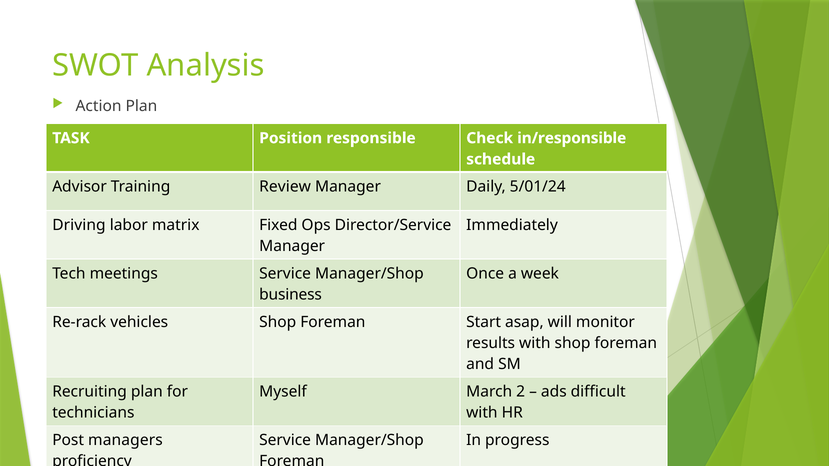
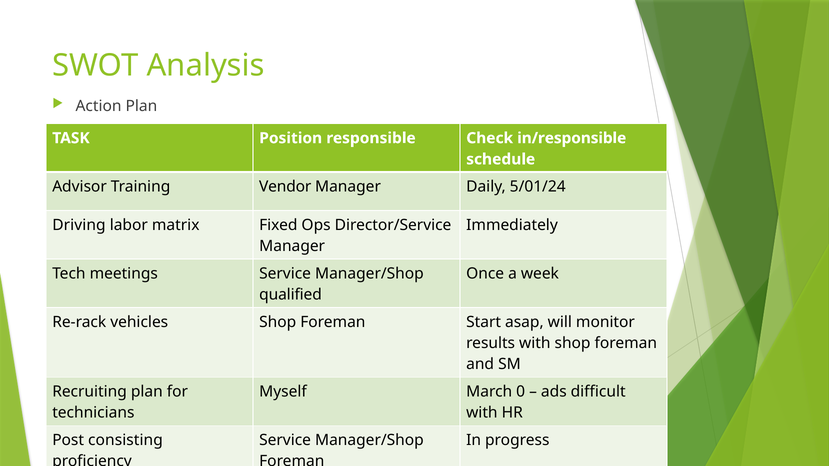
Review: Review -> Vendor (285, 187)
business: business -> qualified (291, 295)
2: 2 -> 0 (521, 392)
managers: managers -> consisting (125, 440)
